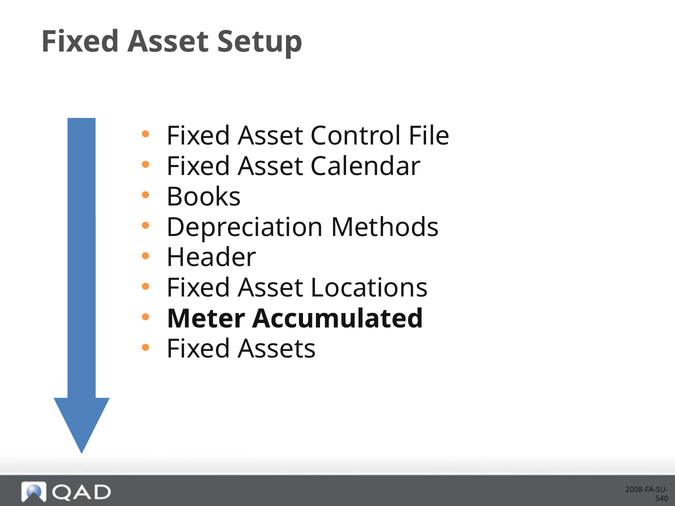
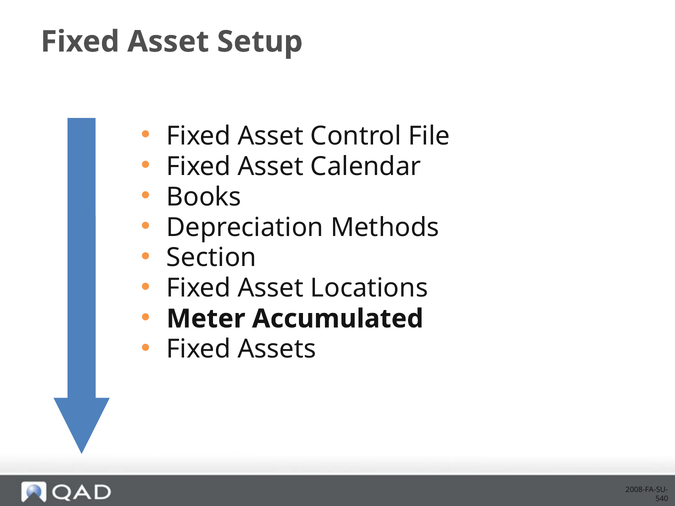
Header: Header -> Section (211, 258)
